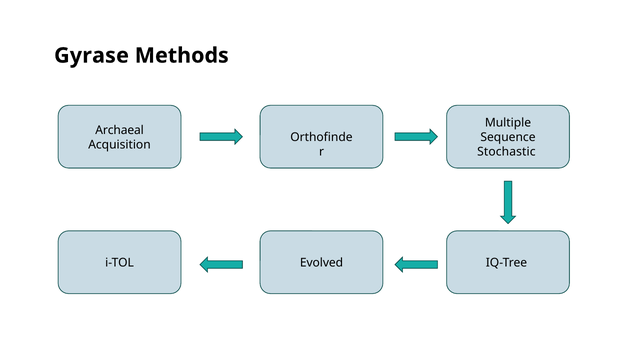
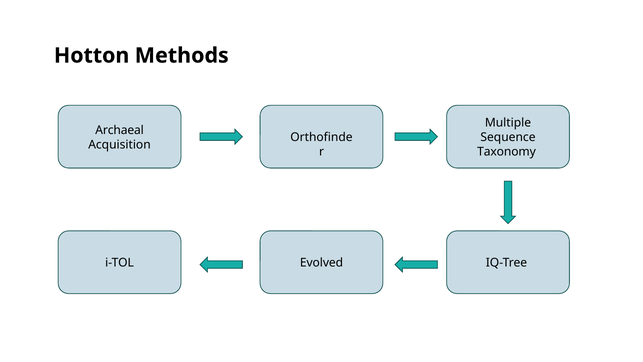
Gyrase: Gyrase -> Hotton (92, 56)
Stochastic: Stochastic -> Taxonomy (507, 152)
